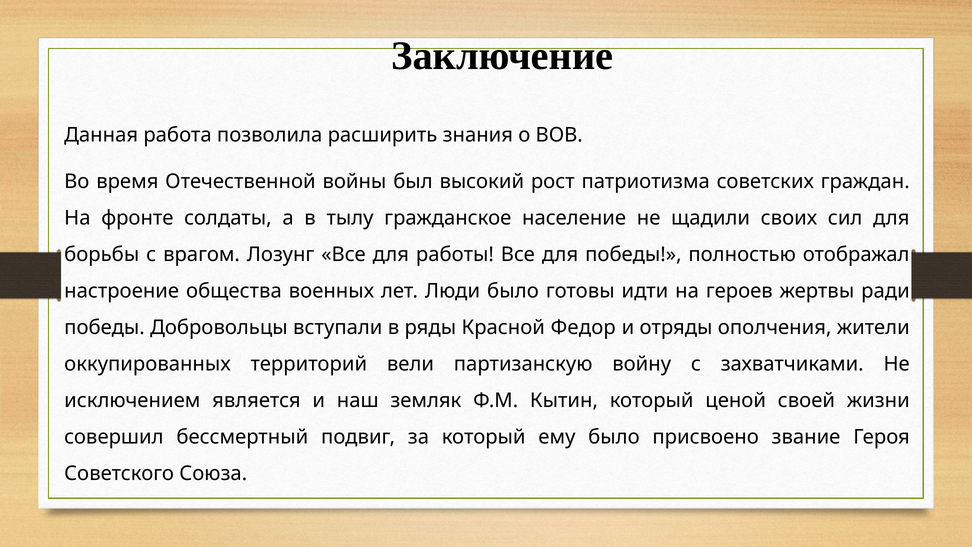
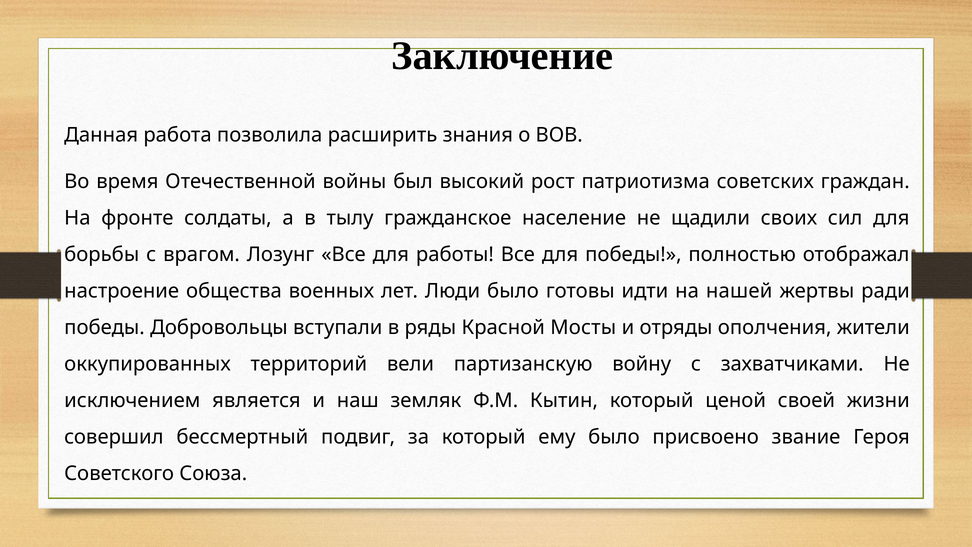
героев: героев -> нашей (739, 291)
Федор: Федор -> Мосты (583, 327)
